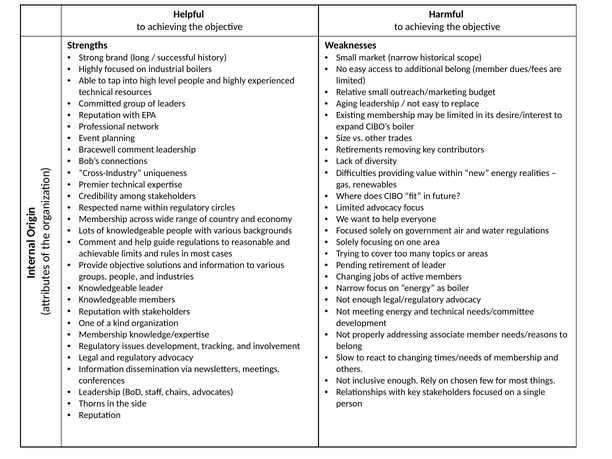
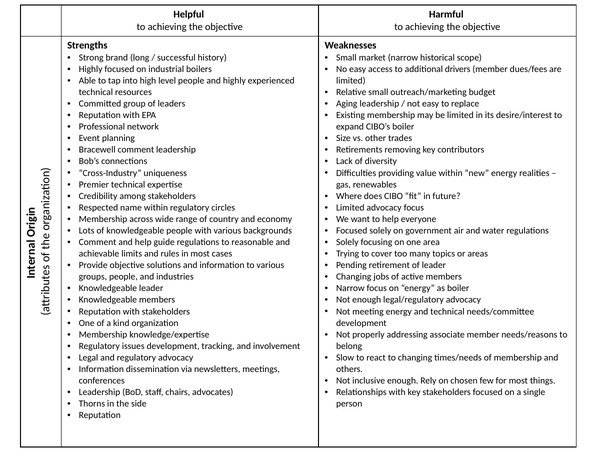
additional belong: belong -> drivers (458, 69)
